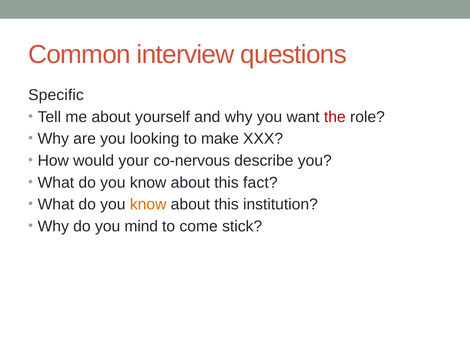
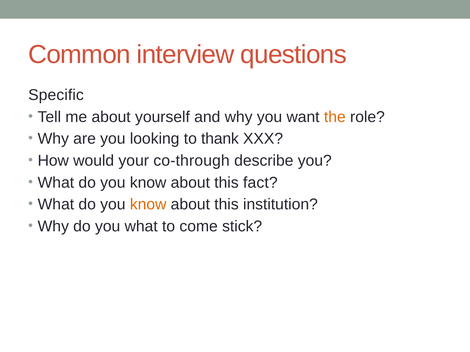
the colour: red -> orange (335, 117)
make: make -> thank (220, 139)
co-nervous: co-nervous -> co-through (192, 161)
you mind: mind -> what (141, 227)
